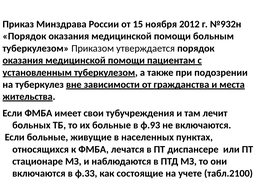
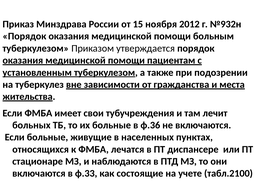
ф.93: ф.93 -> ф.36 (150, 125)
